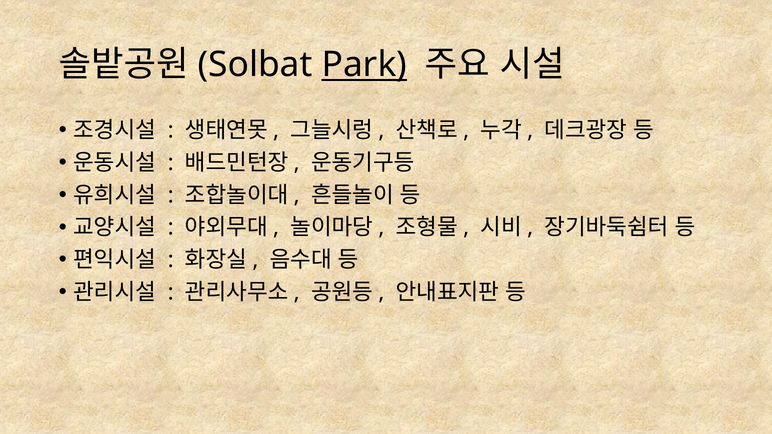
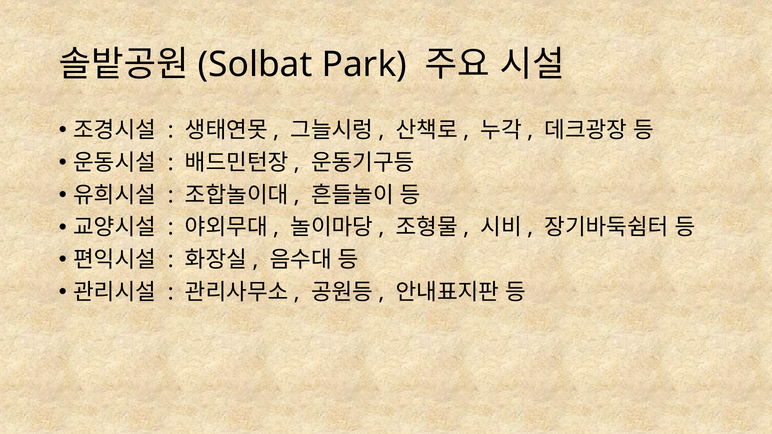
Park underline: present -> none (364, 65)
